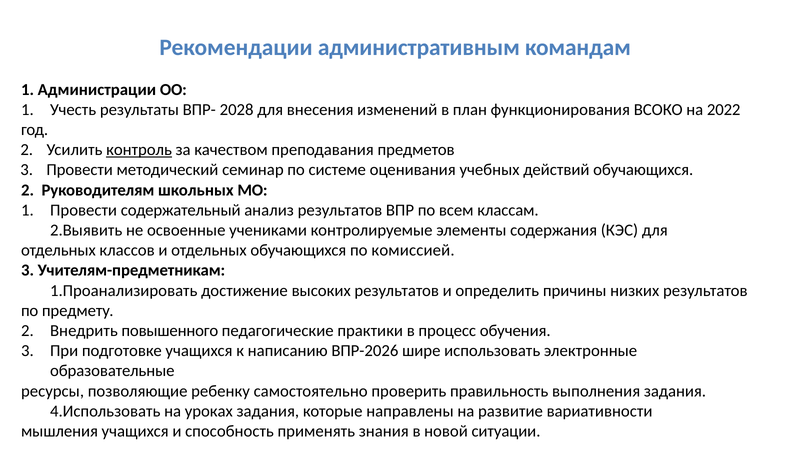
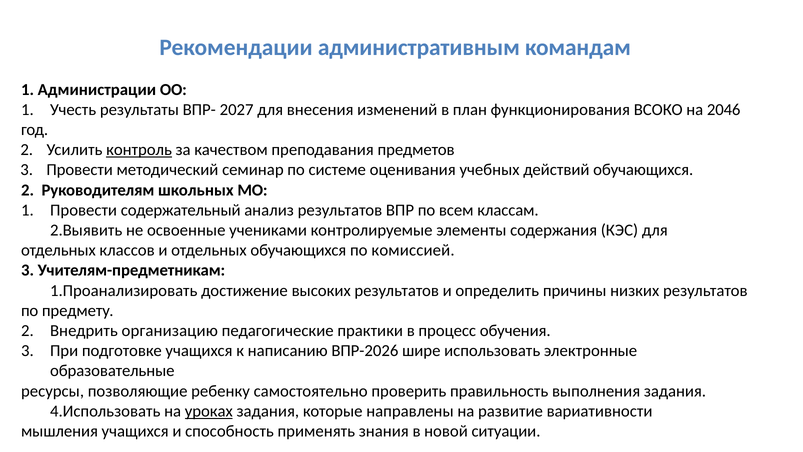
2028: 2028 -> 2027 (237, 110)
2022: 2022 -> 2046 (724, 110)
повышенного: повышенного -> организацию (170, 330)
уроках underline: none -> present (209, 411)
